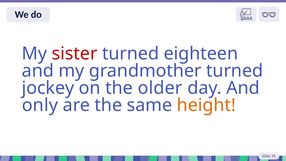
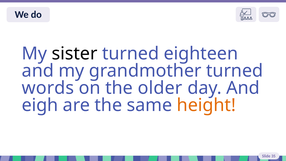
sister colour: red -> black (75, 54)
jockey: jockey -> words (48, 88)
only: only -> eigh (40, 105)
